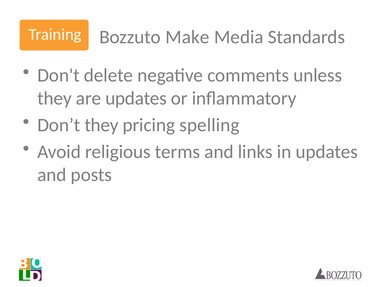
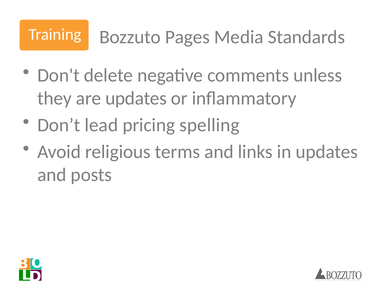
Make: Make -> Pages (187, 37)
Don’t they: they -> lead (101, 125)
